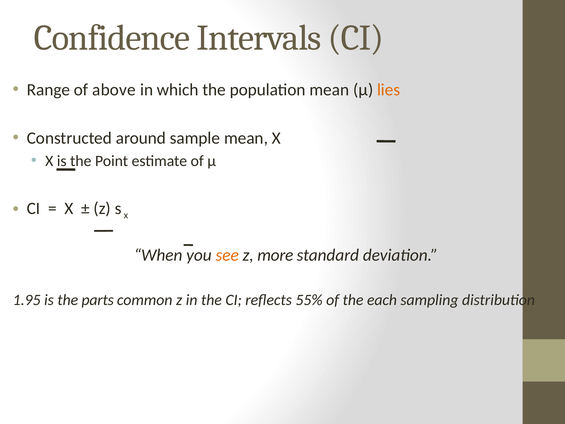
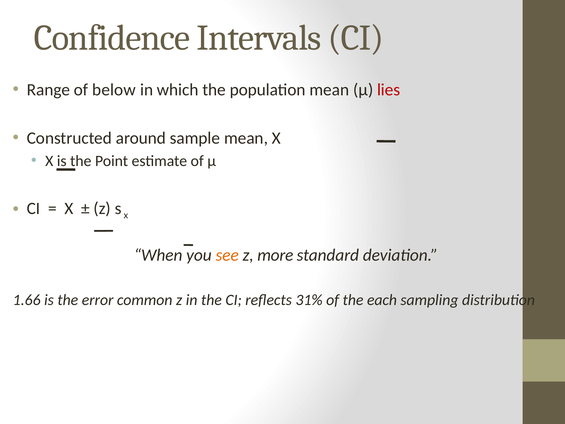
above: above -> below (114, 90)
lies colour: orange -> red (389, 90)
1.95: 1.95 -> 1.66 (27, 300)
parts: parts -> error (98, 300)
55%: 55% -> 31% (309, 300)
